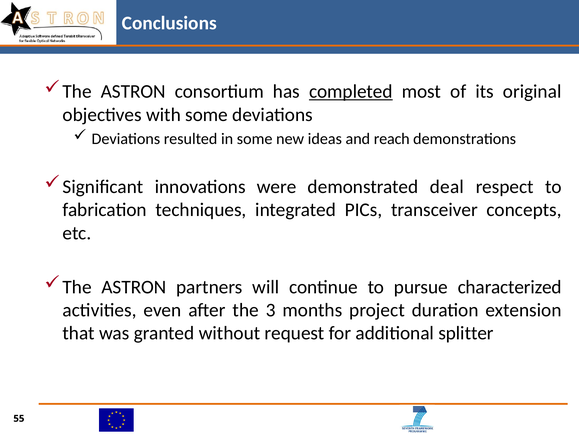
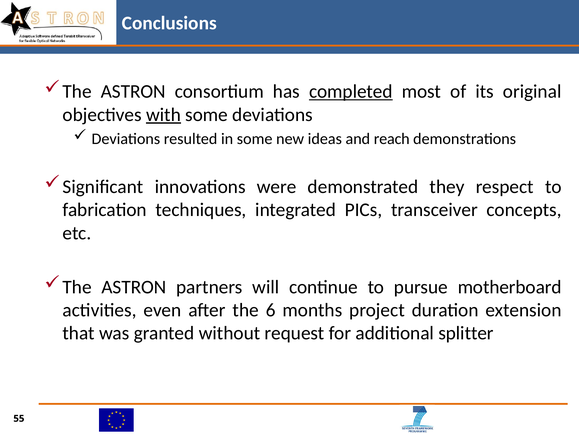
with underline: none -> present (163, 115)
deal: deal -> they (447, 187)
characterized: characterized -> motherboard (510, 287)
3: 3 -> 6 (271, 310)
